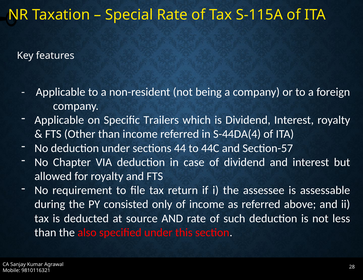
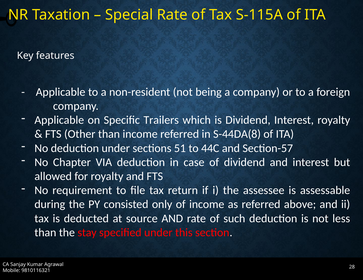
S-44DA(4: S-44DA(4 -> S-44DA(8 (237, 134)
44: 44 -> 51 (180, 148)
also: also -> stay (87, 232)
